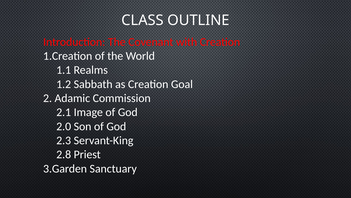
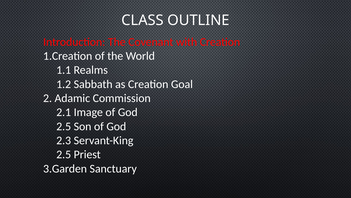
2.0: 2.0 -> 2.5 (64, 126)
2.8: 2.8 -> 2.5 (64, 154)
